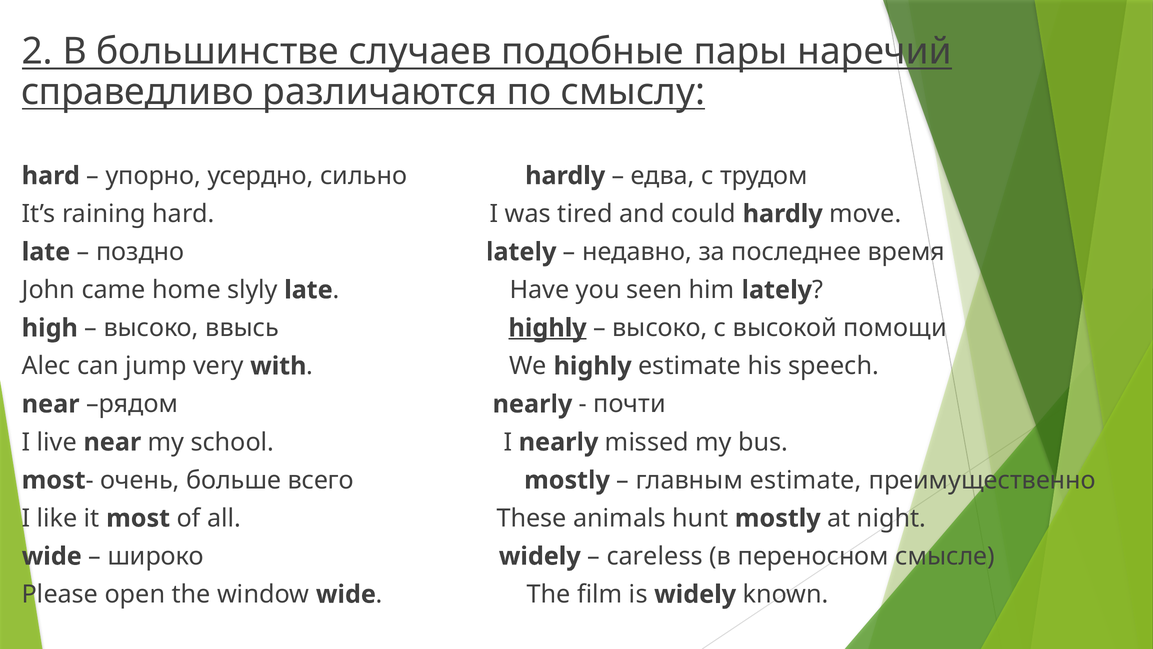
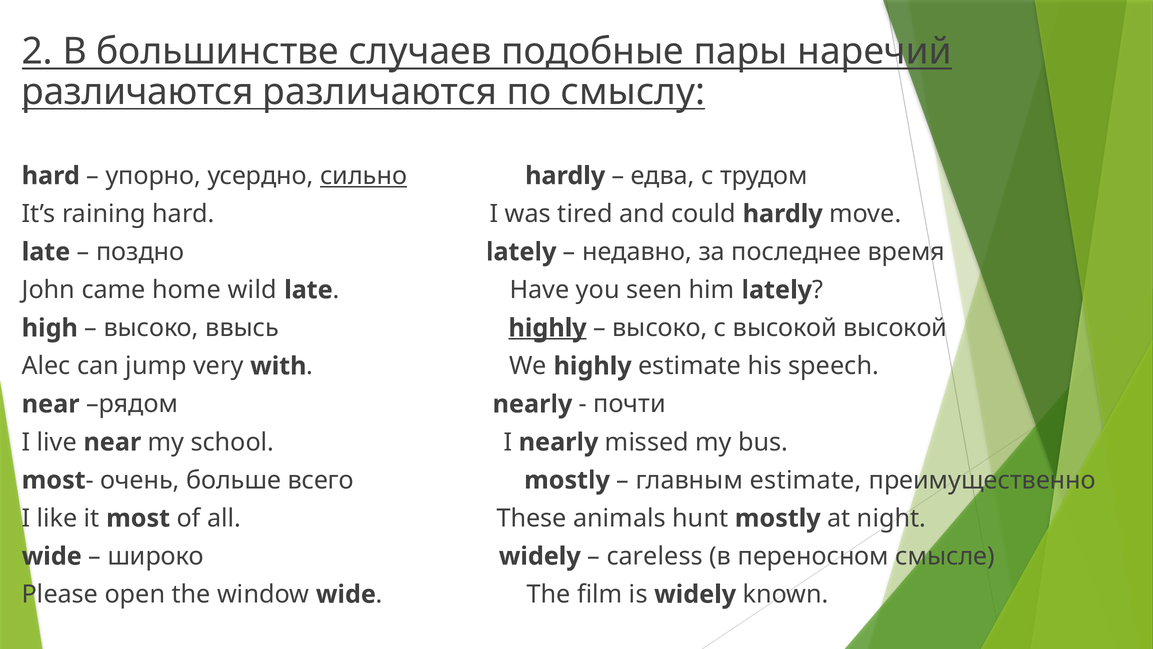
справедливо: справедливо -> различаются (137, 92)
сильно underline: none -> present (364, 176)
slyly: slyly -> wild (252, 290)
высокой помощи: помощи -> высокой (895, 328)
